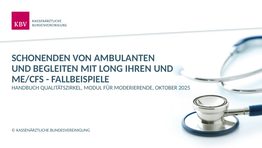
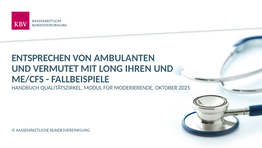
SCHONENDEN: SCHONENDEN -> ENTSPRECHEN (41, 58)
BEGLEITEN: BEGLEITEN -> VERMUTET (56, 68)
